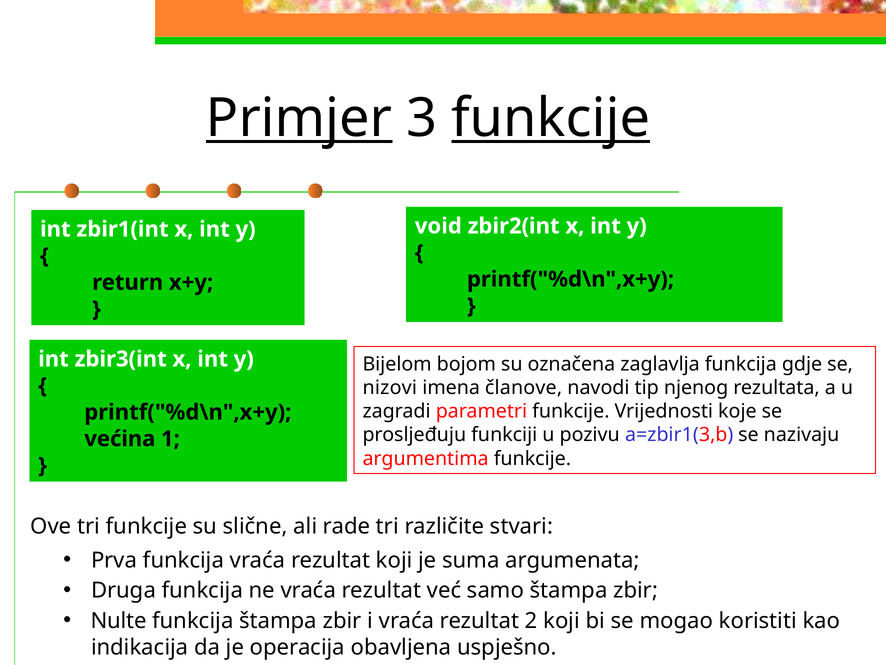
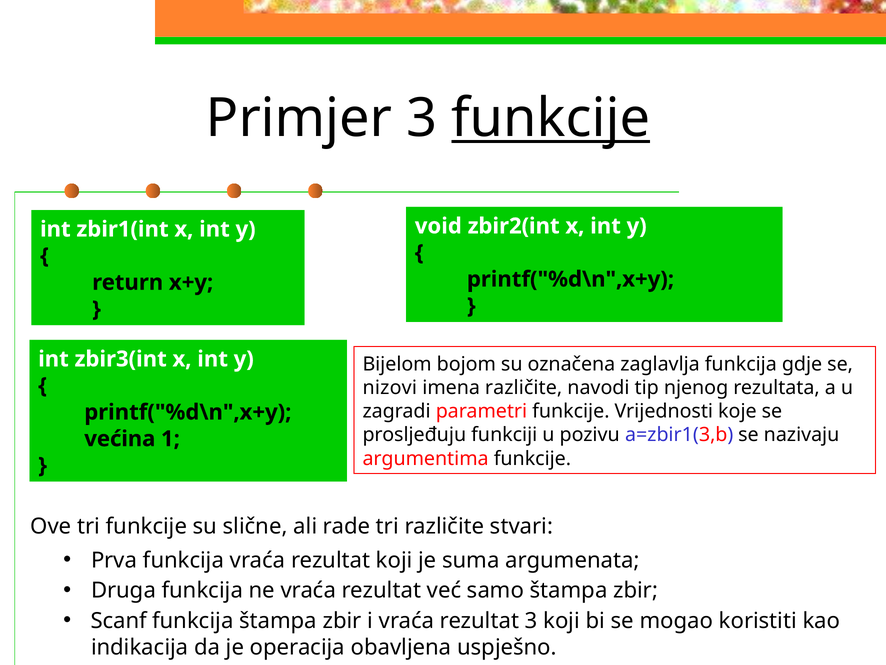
Primjer underline: present -> none (299, 118)
imena članove: članove -> različite (524, 387)
Nulte: Nulte -> Scanf (119, 620)
rezultat 2: 2 -> 3 (531, 620)
